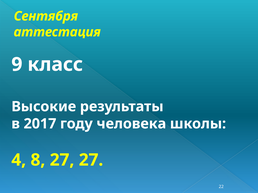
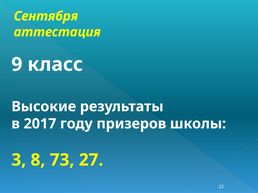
человека: человека -> призеров (131, 124)
4: 4 -> 3 (19, 160)
8 27: 27 -> 73 (62, 160)
